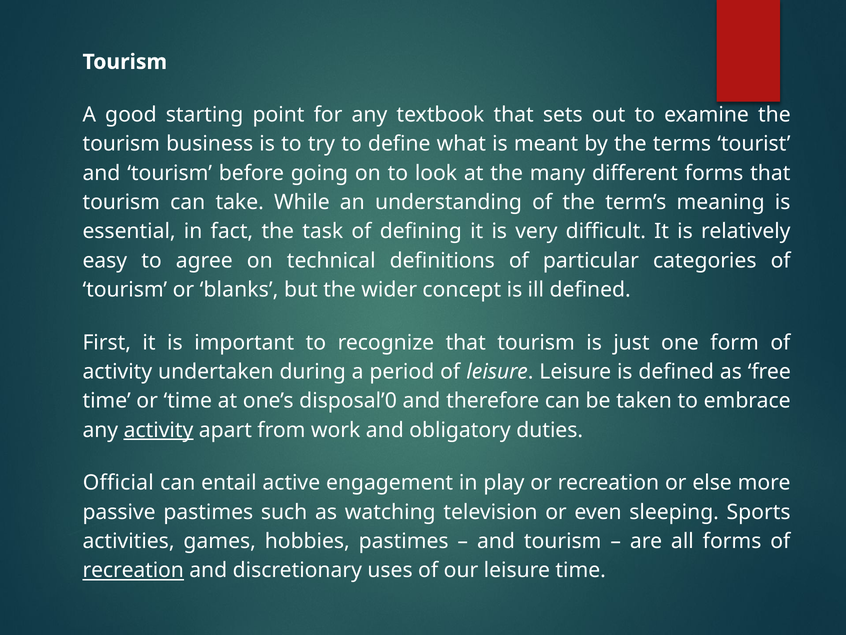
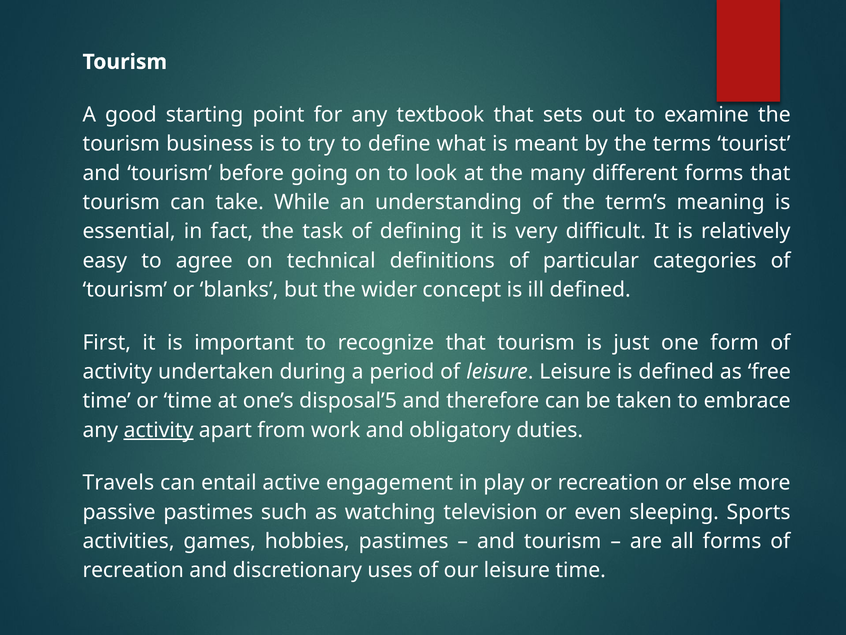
disposal’0: disposal’0 -> disposal’5 (348, 401)
Official: Official -> Travels (118, 483)
recreation underline: present -> none (133, 570)
